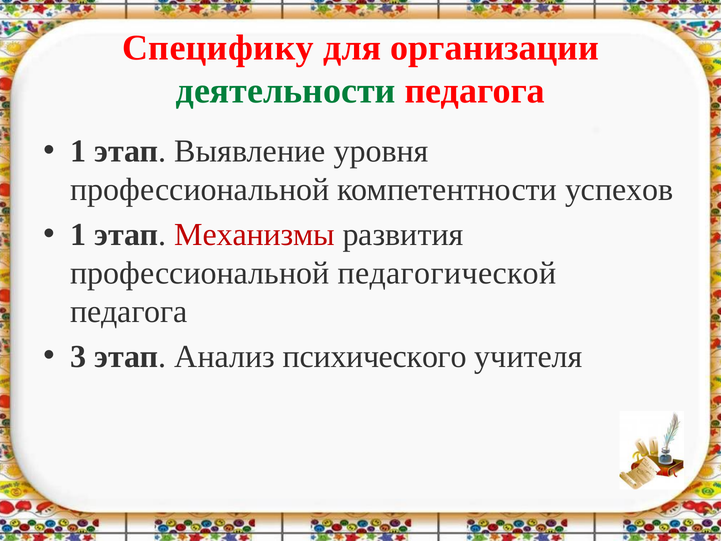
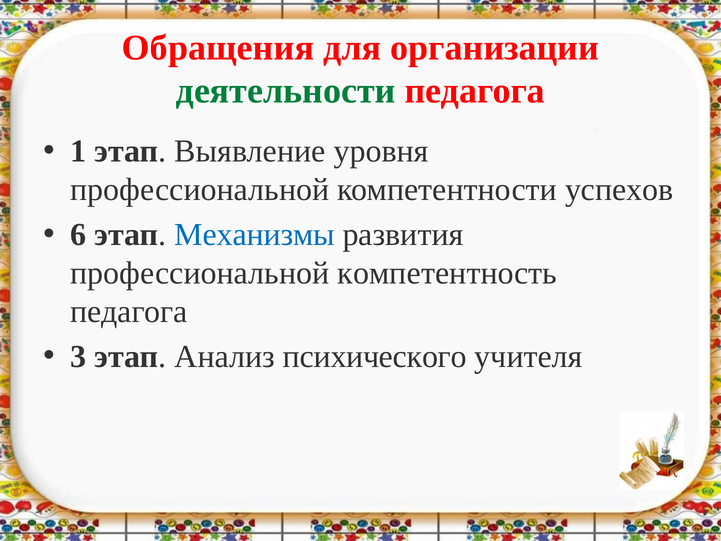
Специфику: Специфику -> Обращения (218, 48)
1: 1 -> 6 (78, 235)
Механизмы colour: red -> blue (254, 235)
педагогической: педагогической -> компетентность (447, 273)
